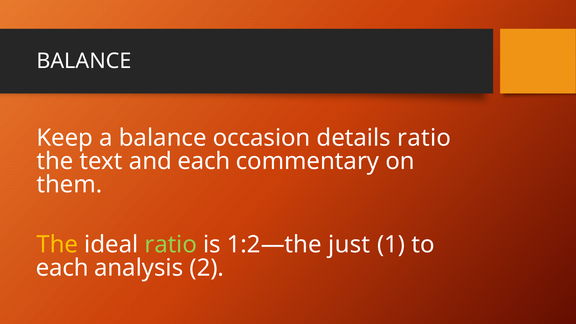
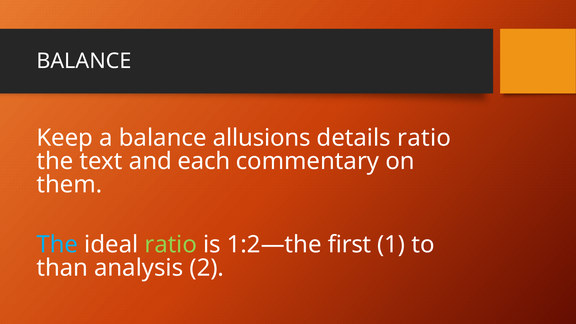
occasion: occasion -> allusions (262, 138)
The colour: yellow -> light blue (57, 245)
just: just -> first (349, 245)
each: each -> than (62, 268)
